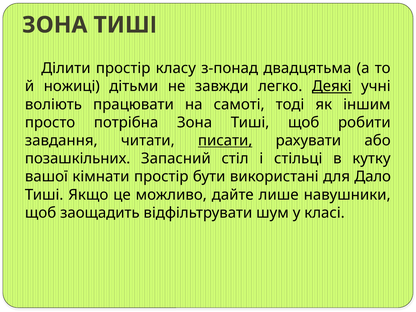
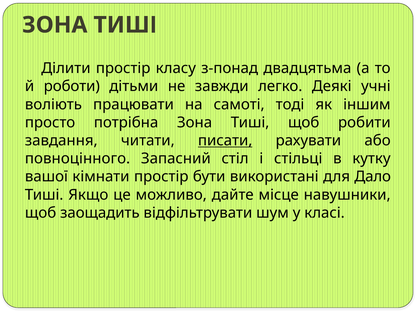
ножиці: ножиці -> роботи (72, 86)
Деякі underline: present -> none (332, 86)
позашкільних: позашкільних -> повноцінного (78, 159)
лише: лише -> місце (279, 195)
